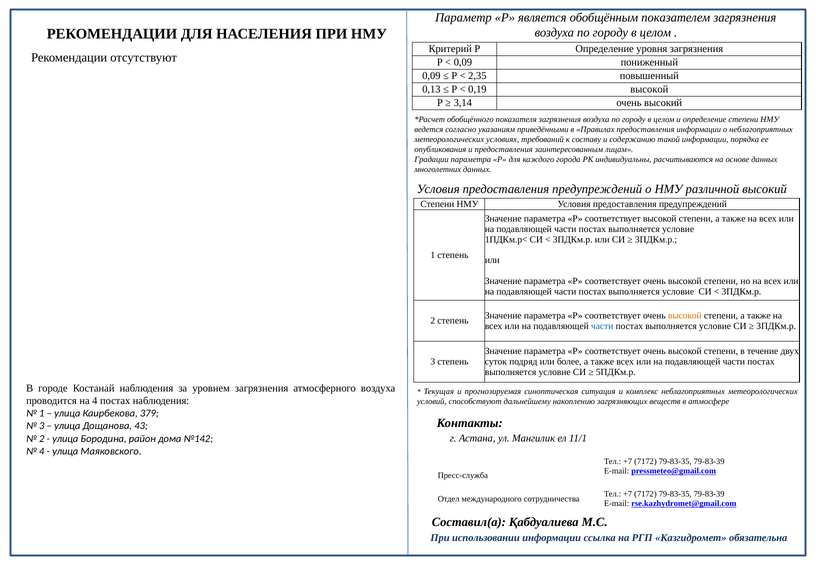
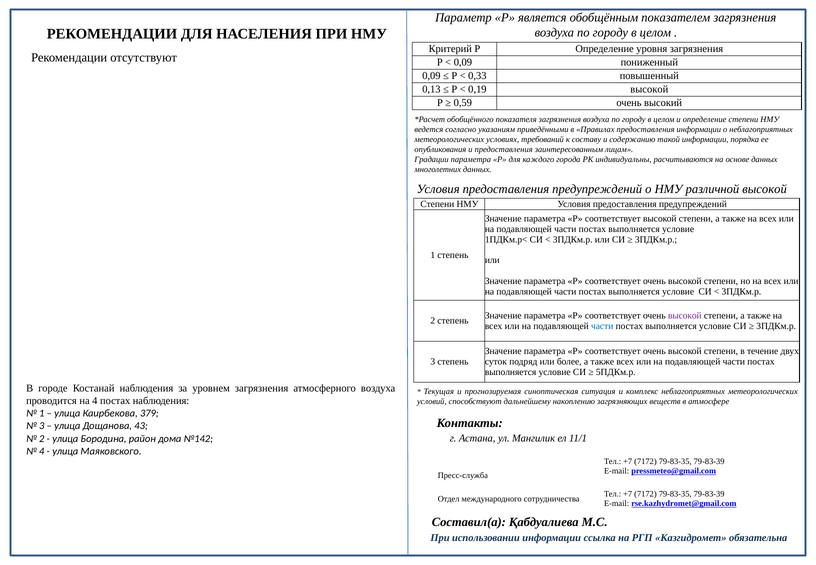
2,35: 2,35 -> 0,33 (477, 76)
3,14: 3,14 -> 0,59 (463, 103)
различной высокий: высокий -> высокой (765, 189)
высокой colour: orange -> purple (685, 316)
